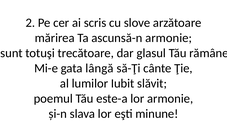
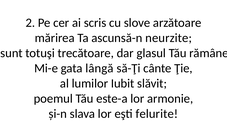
ascunsă-n armonie: armonie -> neurzite (169, 38)
minune: minune -> felurite (157, 114)
